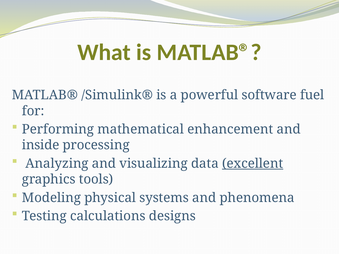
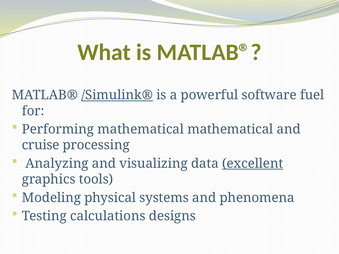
/Simulink® underline: none -> present (117, 95)
mathematical enhancement: enhancement -> mathematical (230, 129)
inside: inside -> cruise (41, 145)
